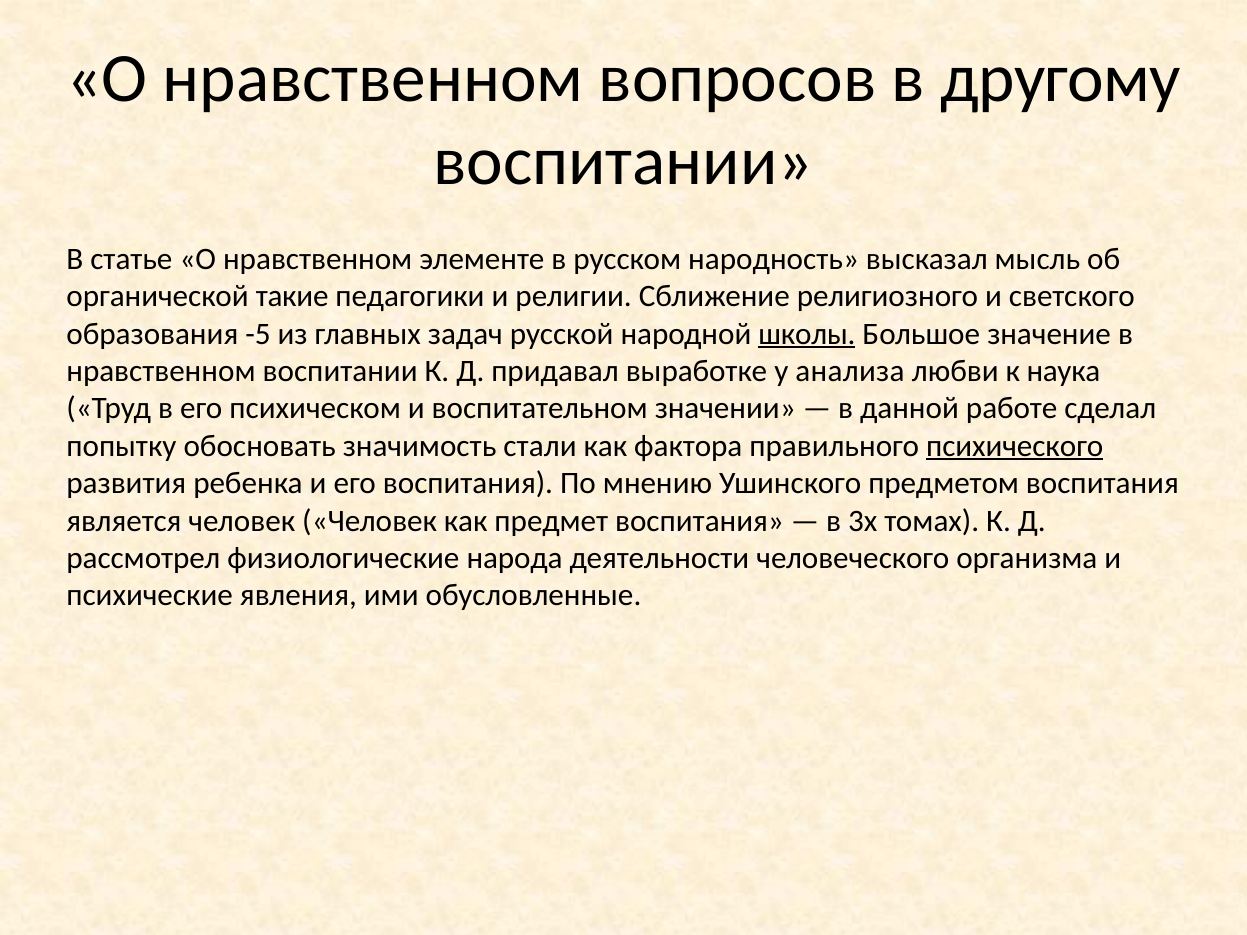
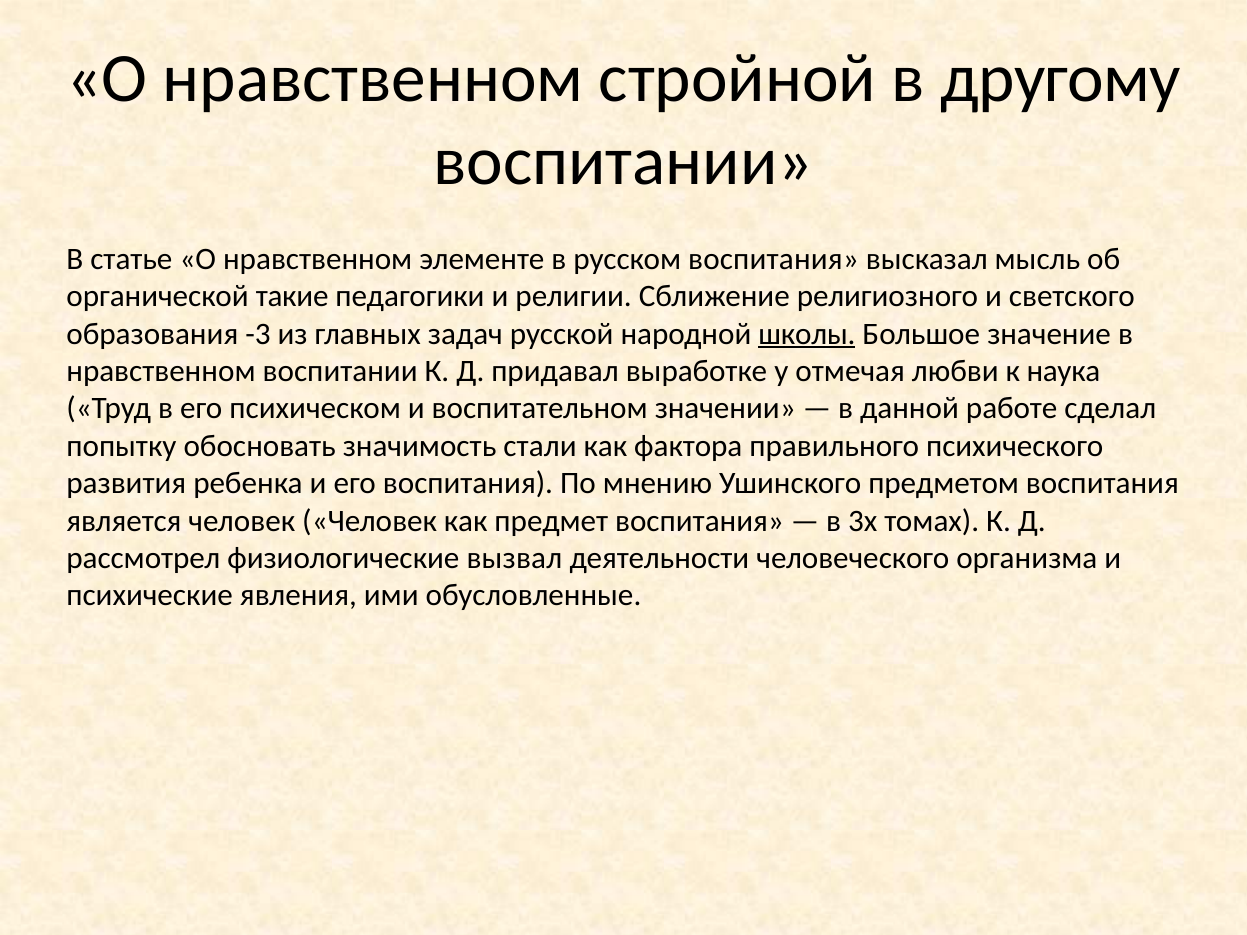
вопросов: вопросов -> стройной (738, 79)
русском народность: народность -> воспитания (774, 259)
-5: -5 -> -3 (258, 334)
анализа: анализа -> отмечая (850, 371)
психического underline: present -> none (1015, 446)
народа: народа -> вызвал (514, 558)
